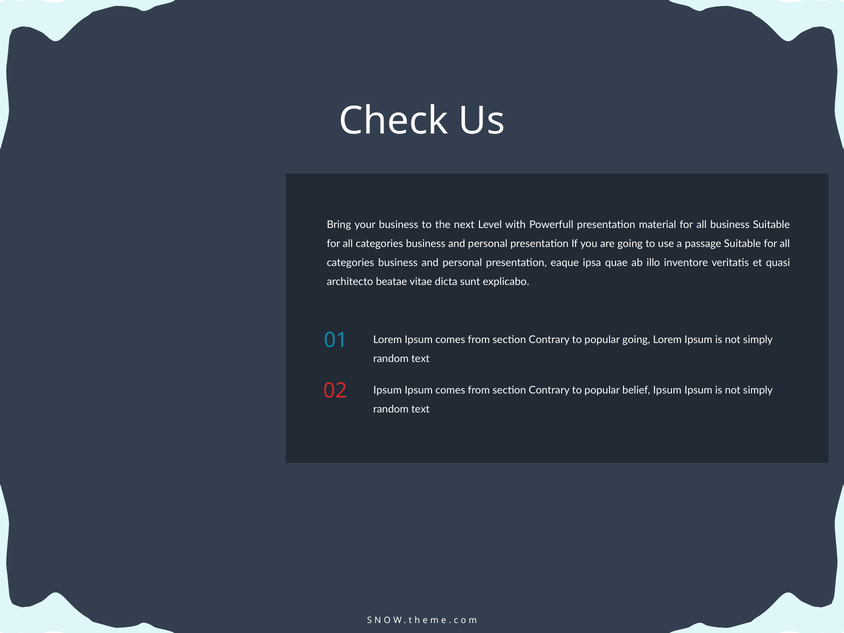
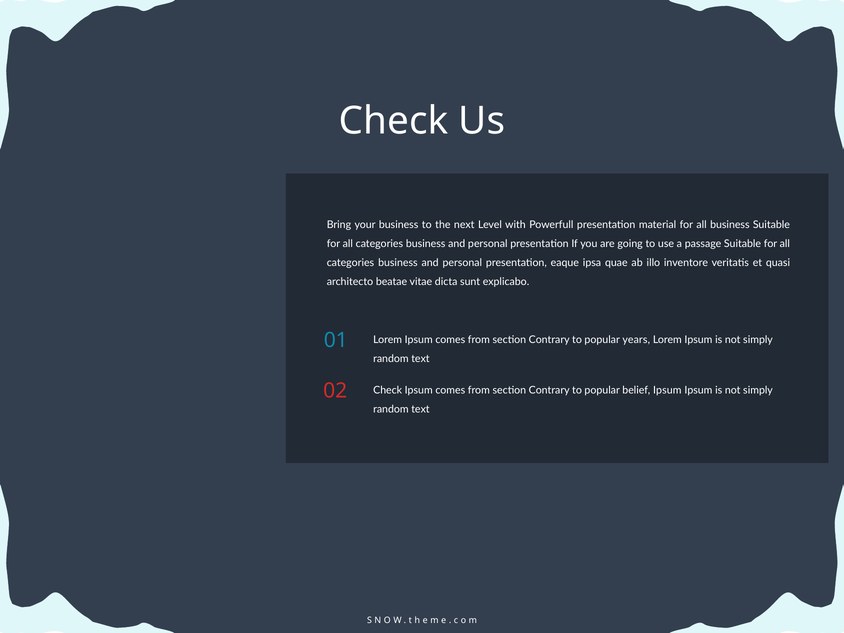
popular going: going -> years (636, 340)
Ipsum: Ipsum -> Check (388, 390)
